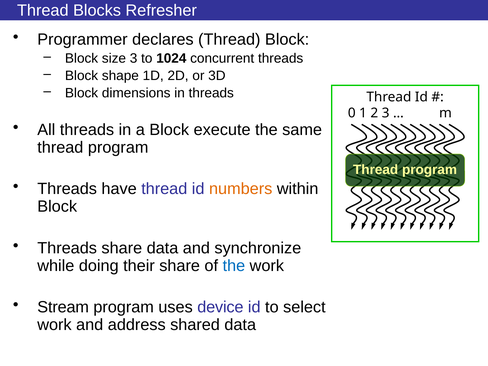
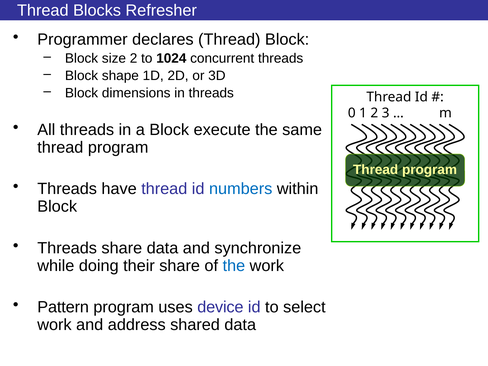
size 3: 3 -> 2 (134, 58)
numbers colour: orange -> blue (241, 189)
Stream: Stream -> Pattern (63, 307)
